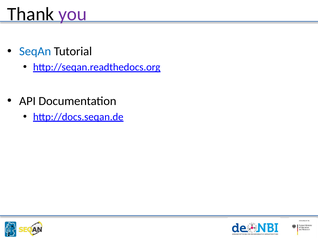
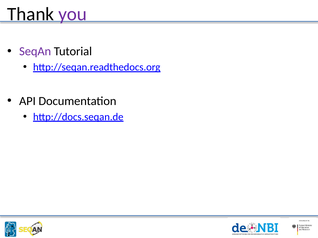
SeqAn colour: blue -> purple (35, 52)
